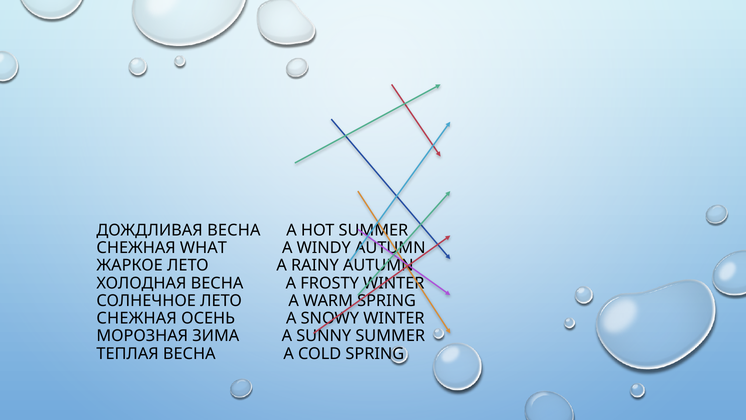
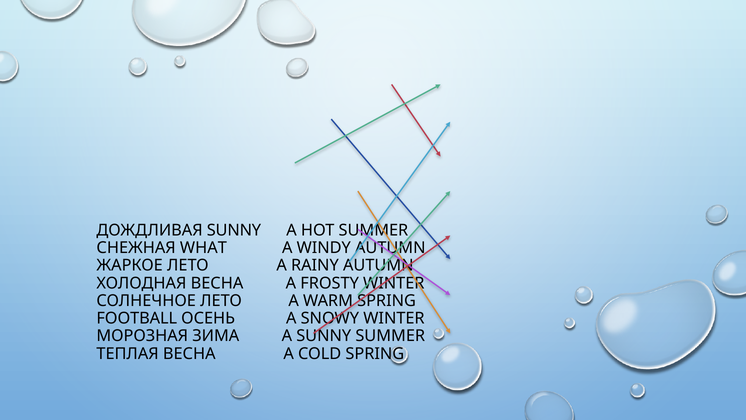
ДОЖДЛИВАЯ ВЕСНА: ВЕСНА -> SUNNY (234, 230)
СНЕЖНАЯ: СНЕЖНАЯ -> FOOTBALL (137, 318)
